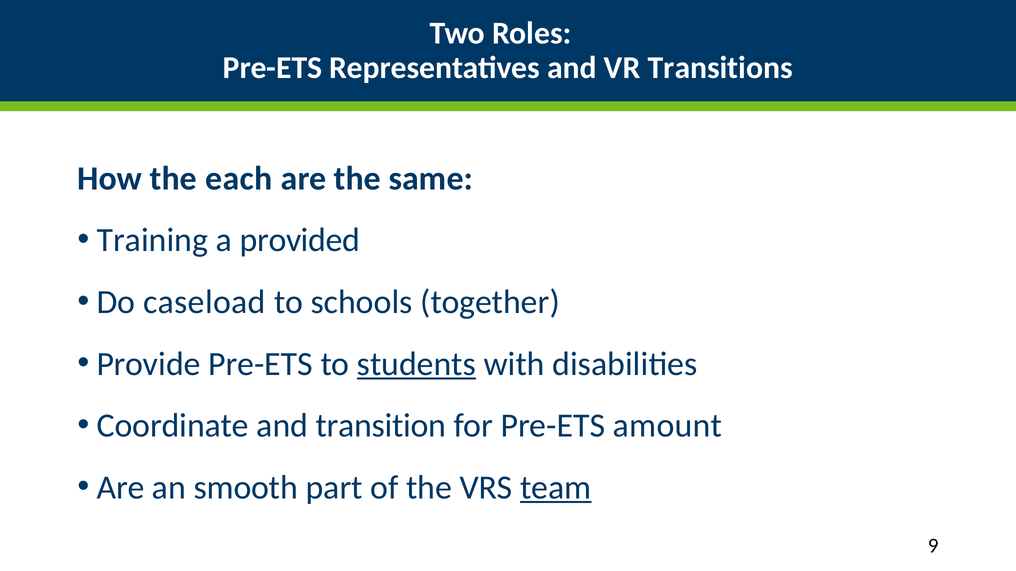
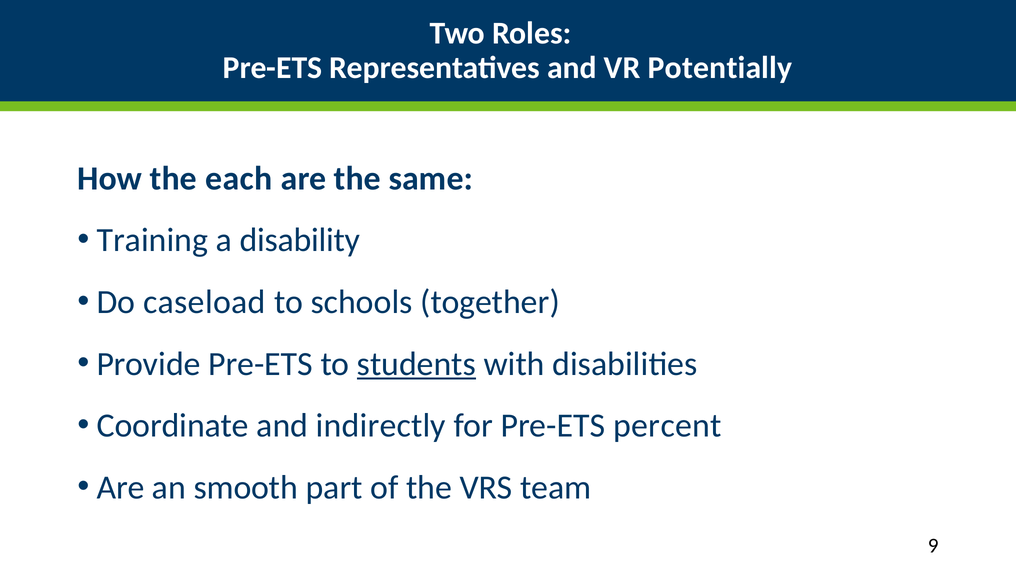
Transitions: Transitions -> Potentially (720, 68)
provided: provided -> disability (300, 241)
transition: transition -> indirectly (381, 426)
amount: amount -> percent (667, 426)
team underline: present -> none (556, 488)
